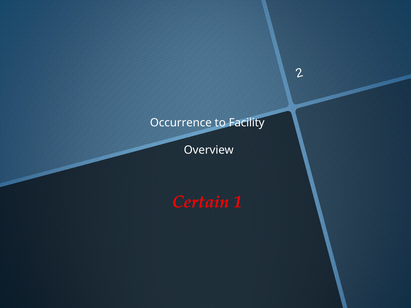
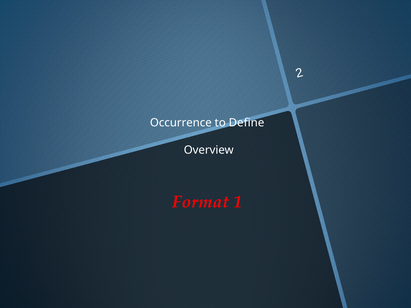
Facility: Facility -> Define (247, 123)
Certain: Certain -> Format (201, 202)
